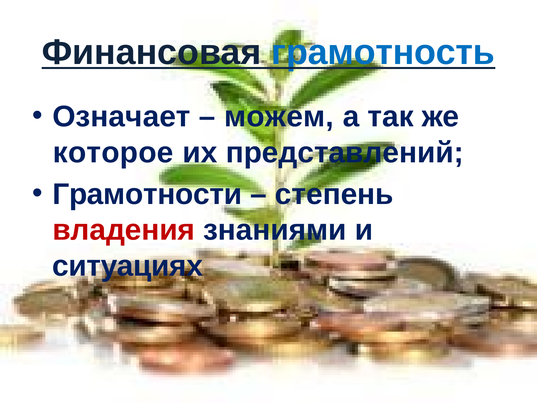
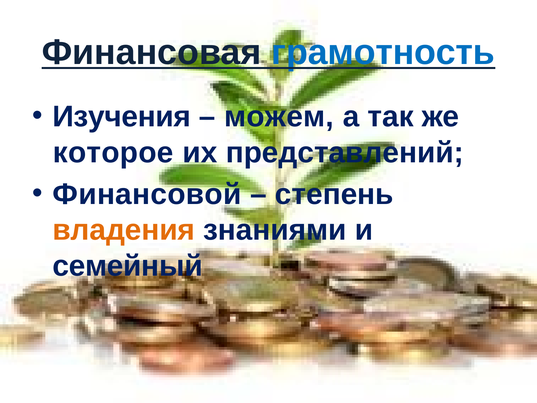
Означает: Означает -> Изучения (122, 117)
Грамотности: Грамотности -> Финансовой (147, 194)
владения colour: red -> orange (124, 230)
ситуациях: ситуациях -> семейный (128, 266)
